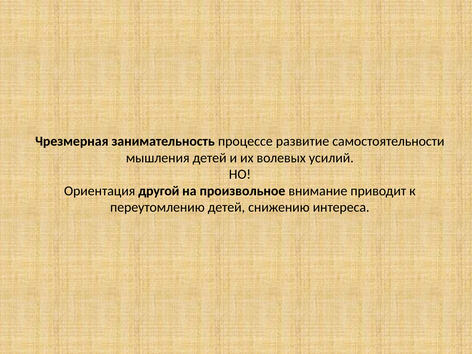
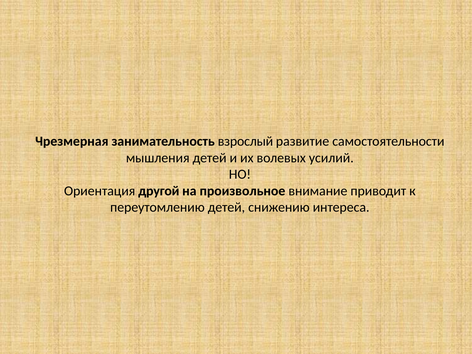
процессе: процессе -> взрослый (245, 141)
